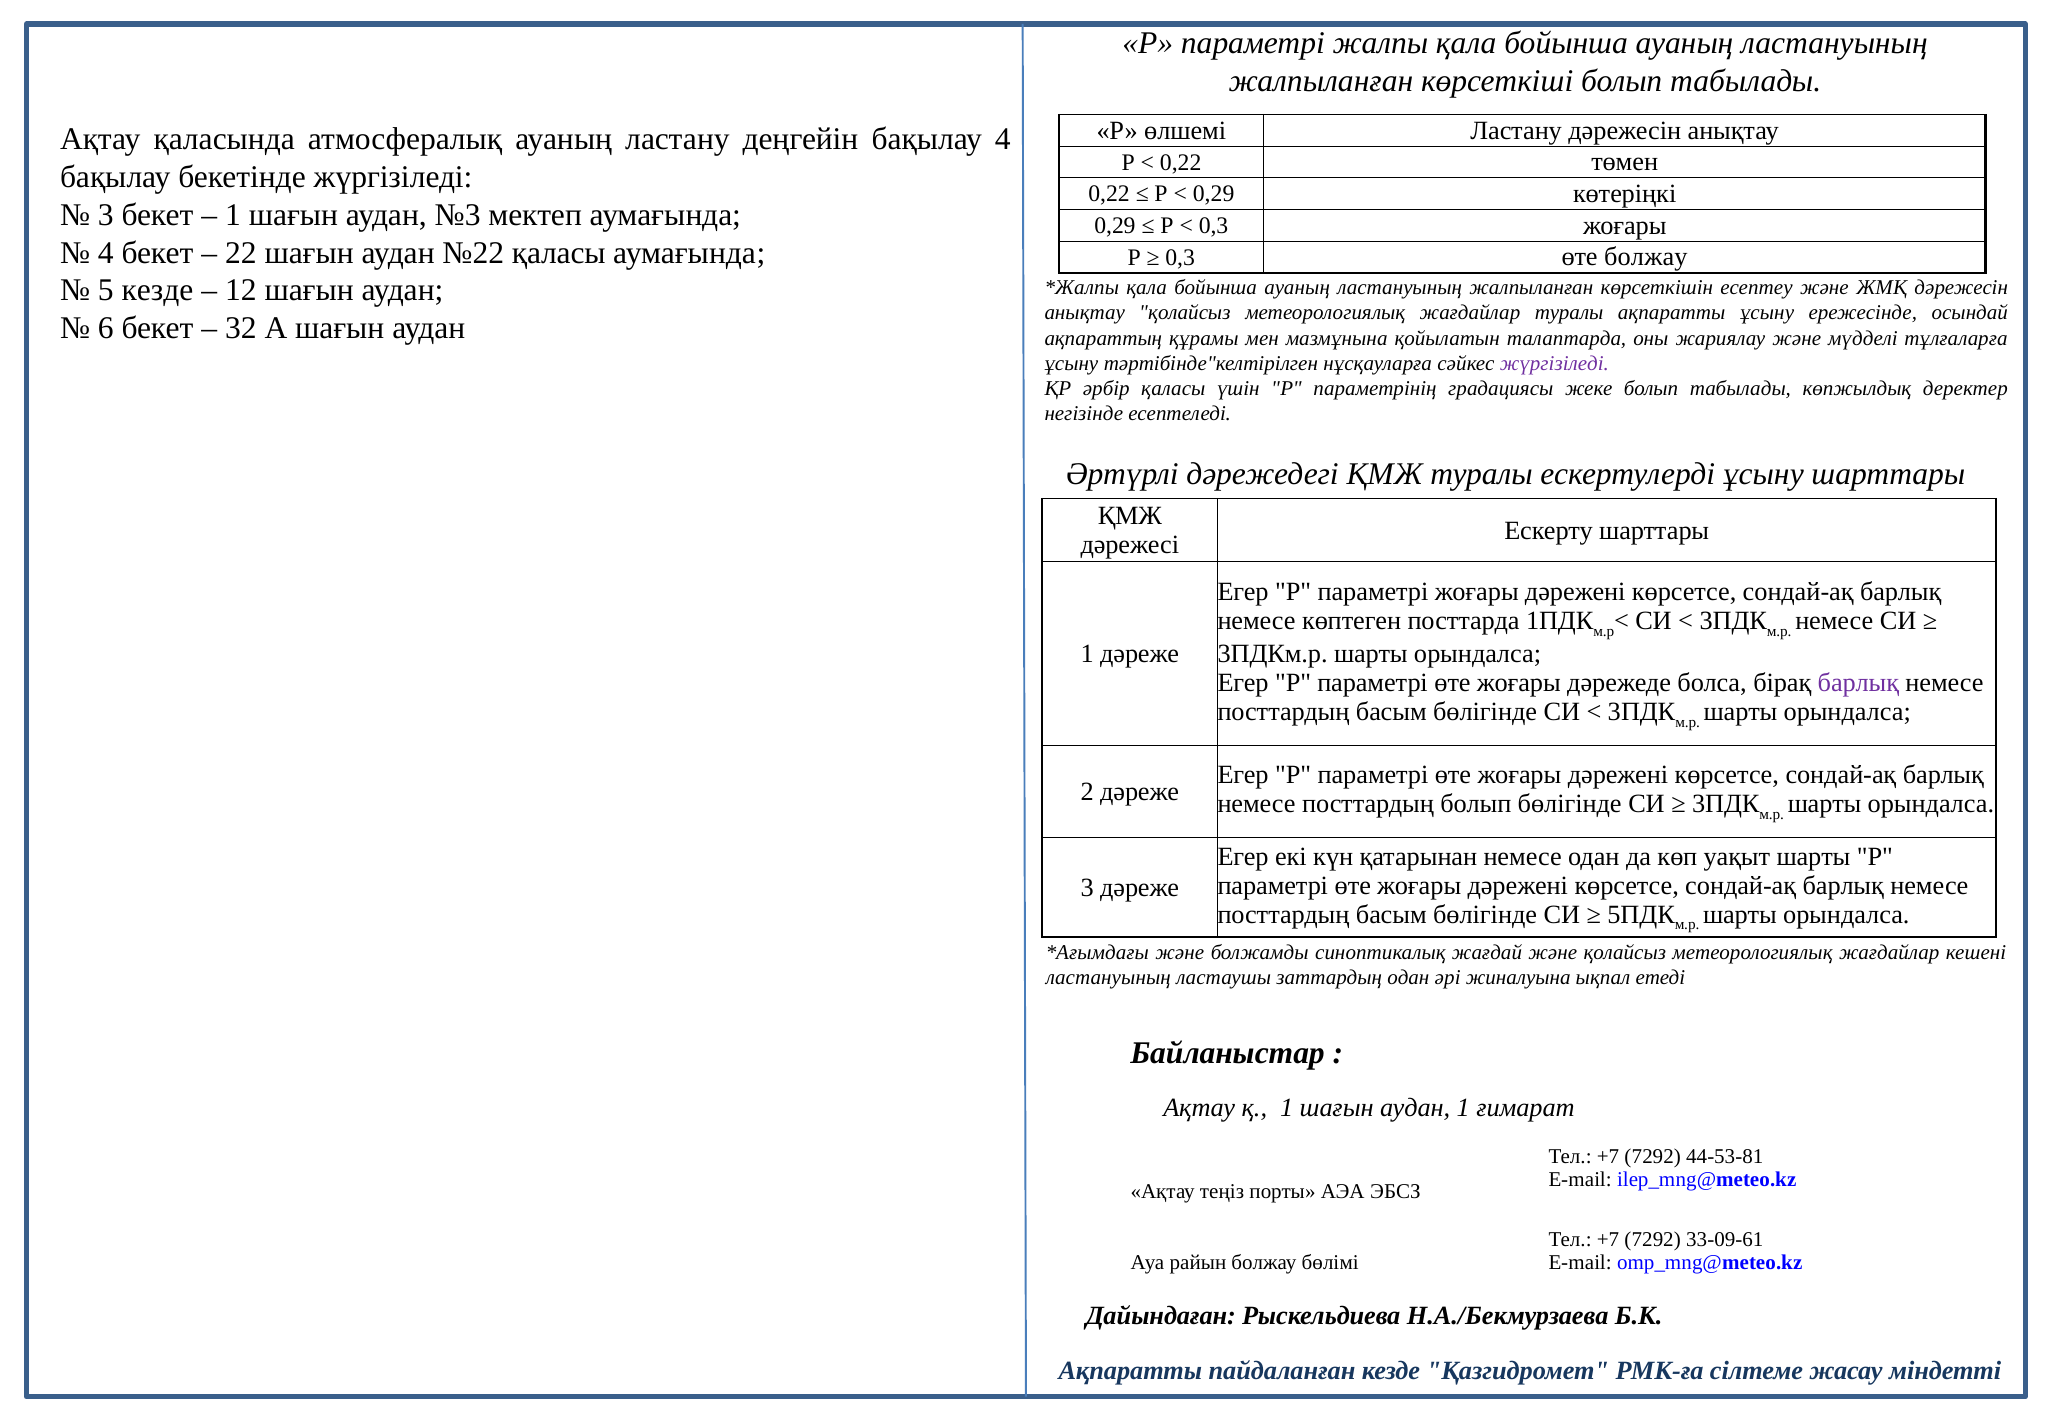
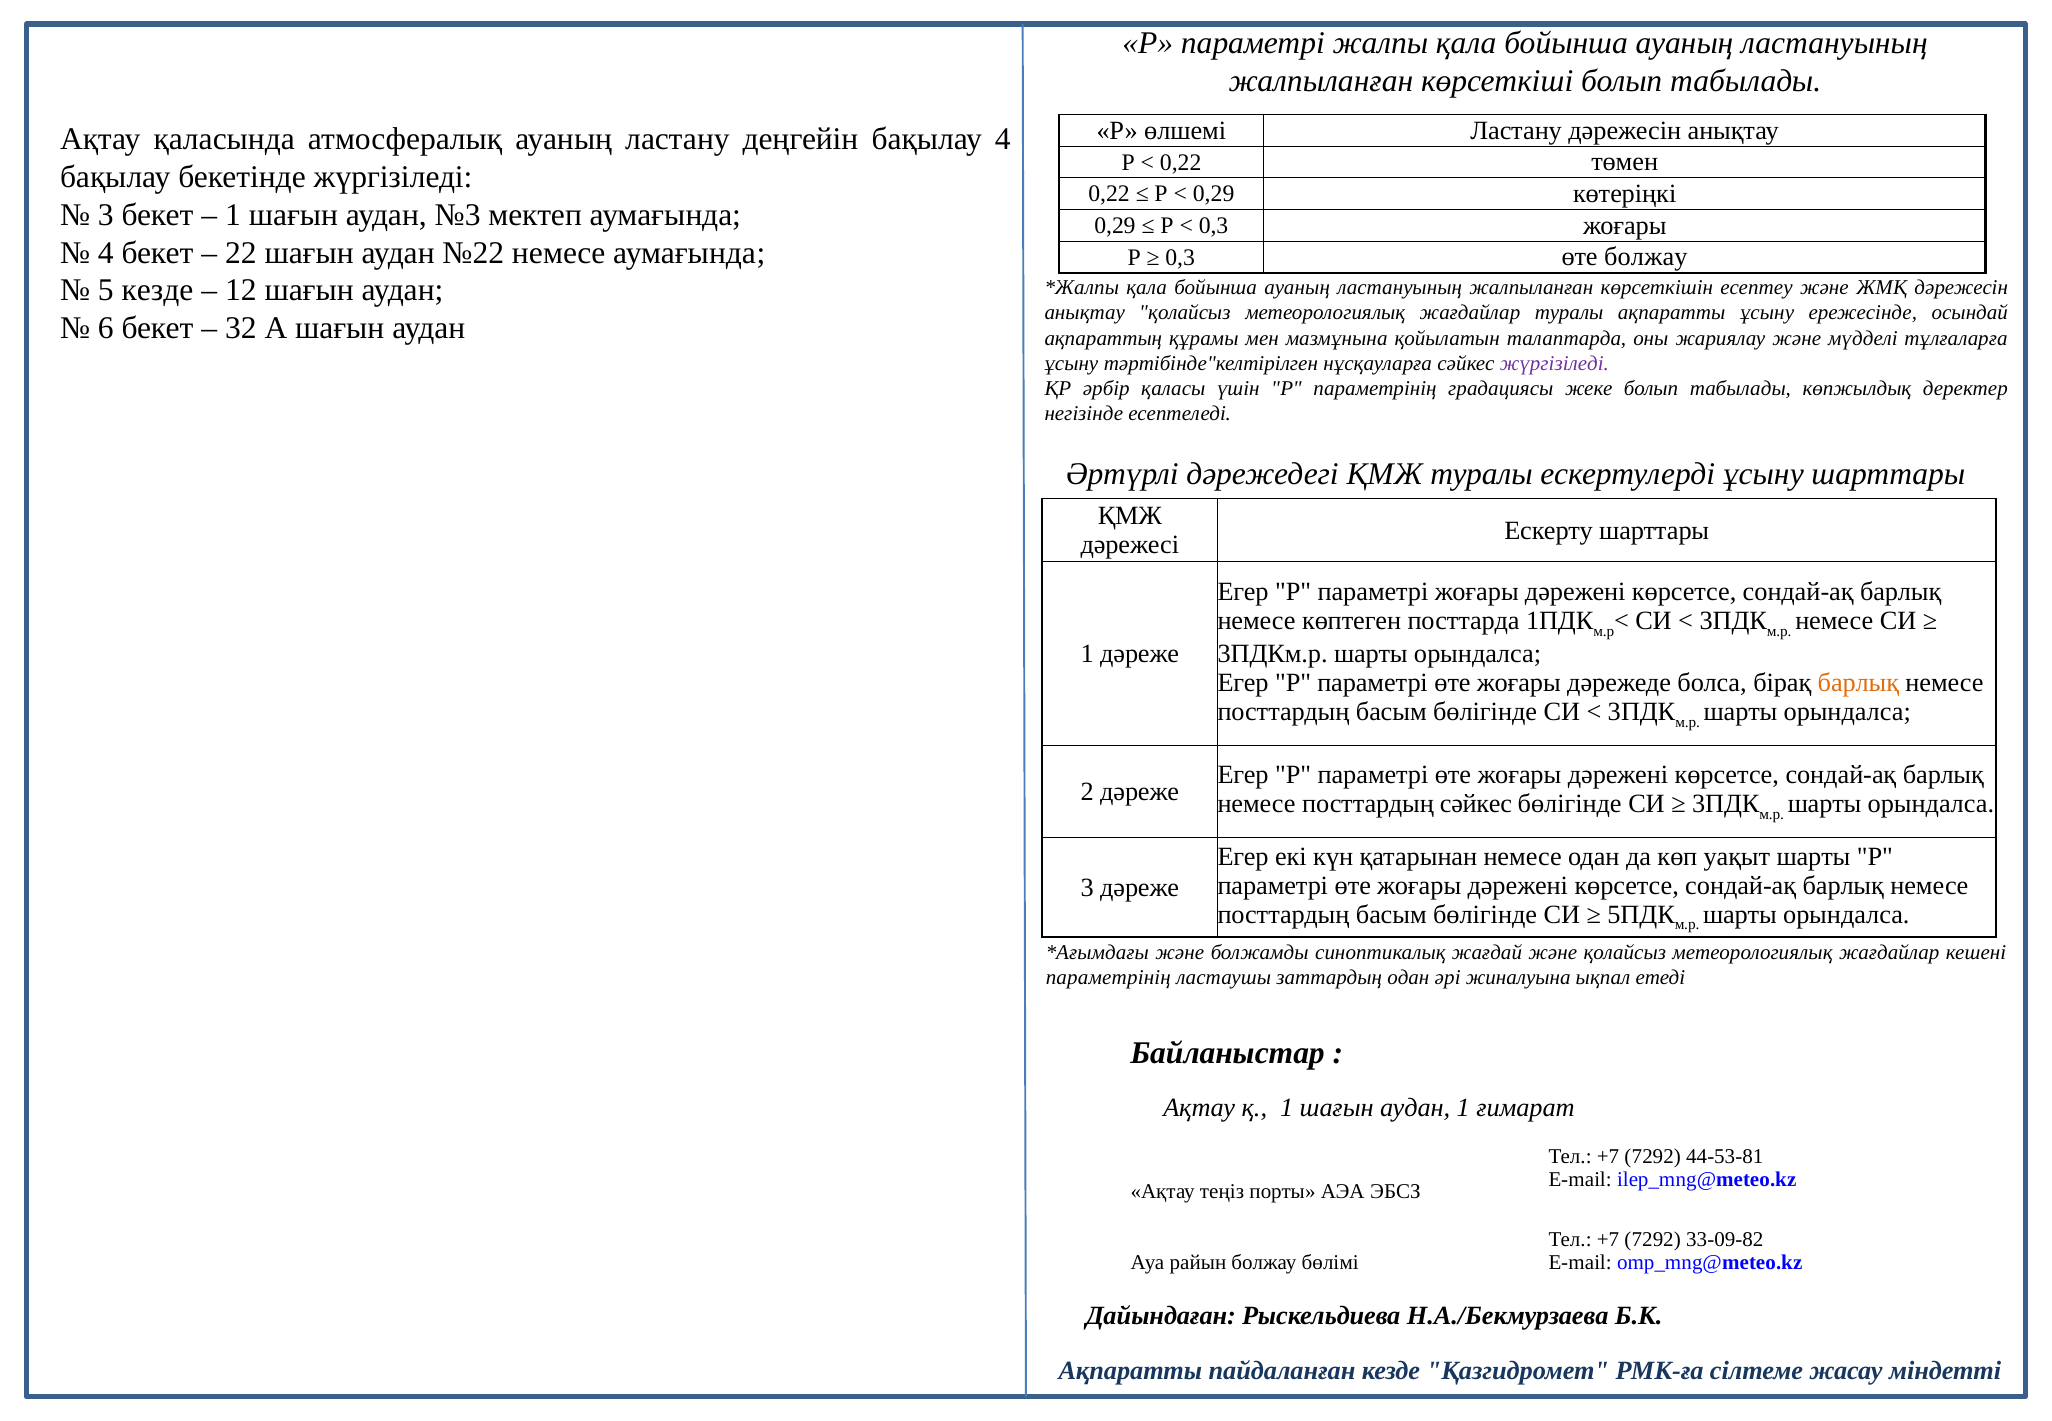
№22 қаласы: қаласы -> немесе (559, 253)
барлық colour: purple -> orange (1858, 683)
посттардың болып: болып -> сәйкес (1476, 804)
ластануының: ластануының -> параметрінің (1108, 977)
33-09-61: 33-09-61 -> 33-09-82 (1725, 1239)
